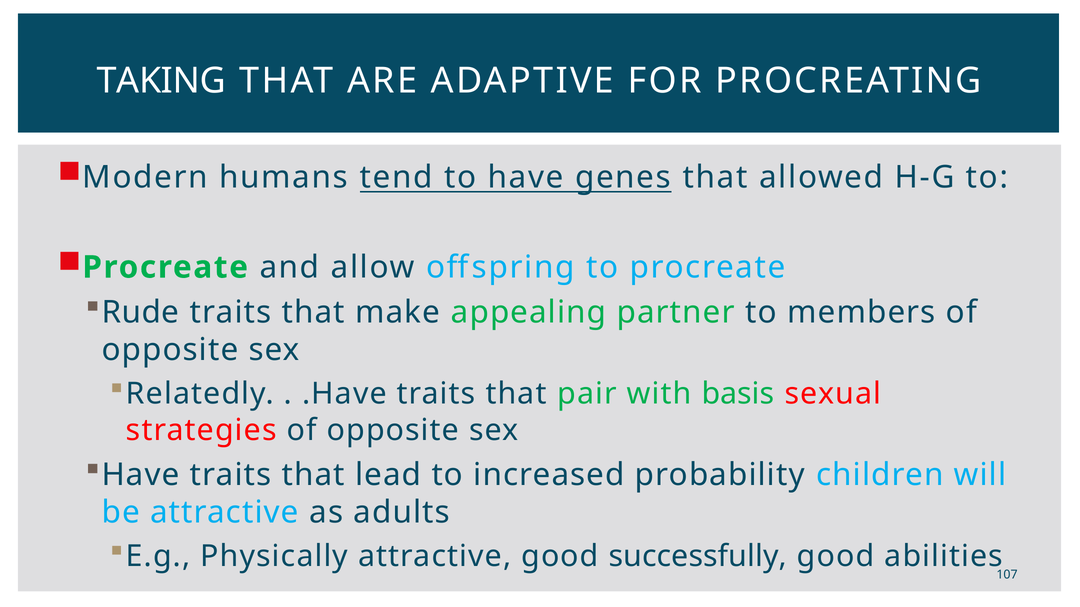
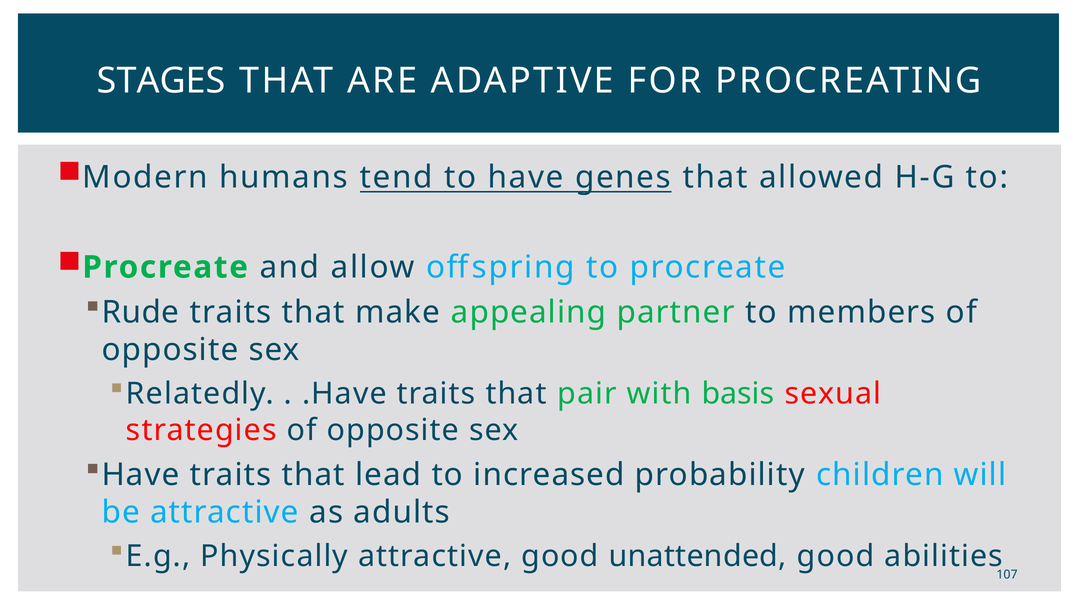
TAKING: TAKING -> STAGES (161, 81)
successfully: successfully -> unattended (698, 557)
